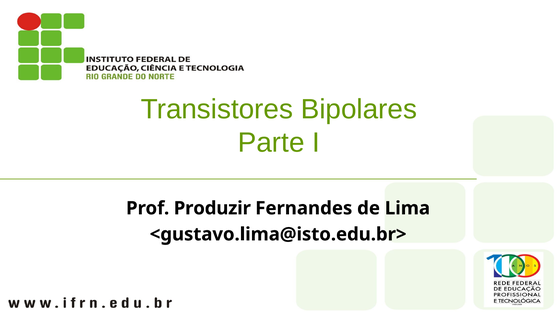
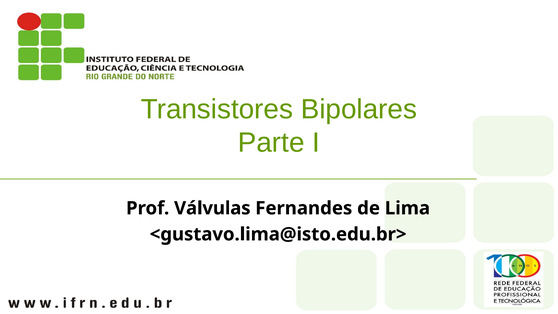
Produzir: Produzir -> Válvulas (212, 208)
